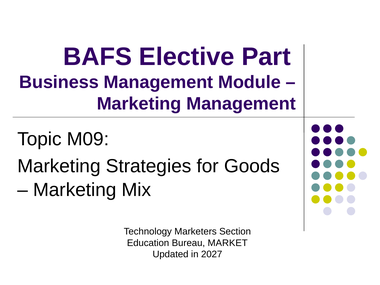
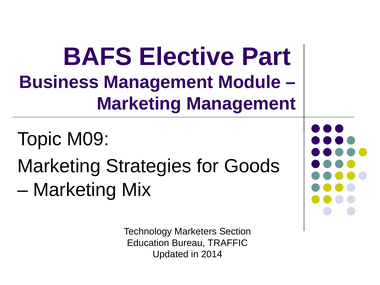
MARKET: MARKET -> TRAFFIC (228, 243)
2027: 2027 -> 2014 (212, 254)
